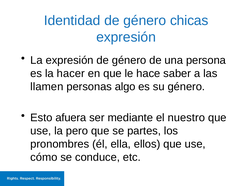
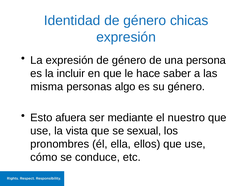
hacer: hacer -> incluir (71, 74)
llamen: llamen -> misma (47, 87)
pero: pero -> vista (77, 131)
partes: partes -> sexual (144, 131)
